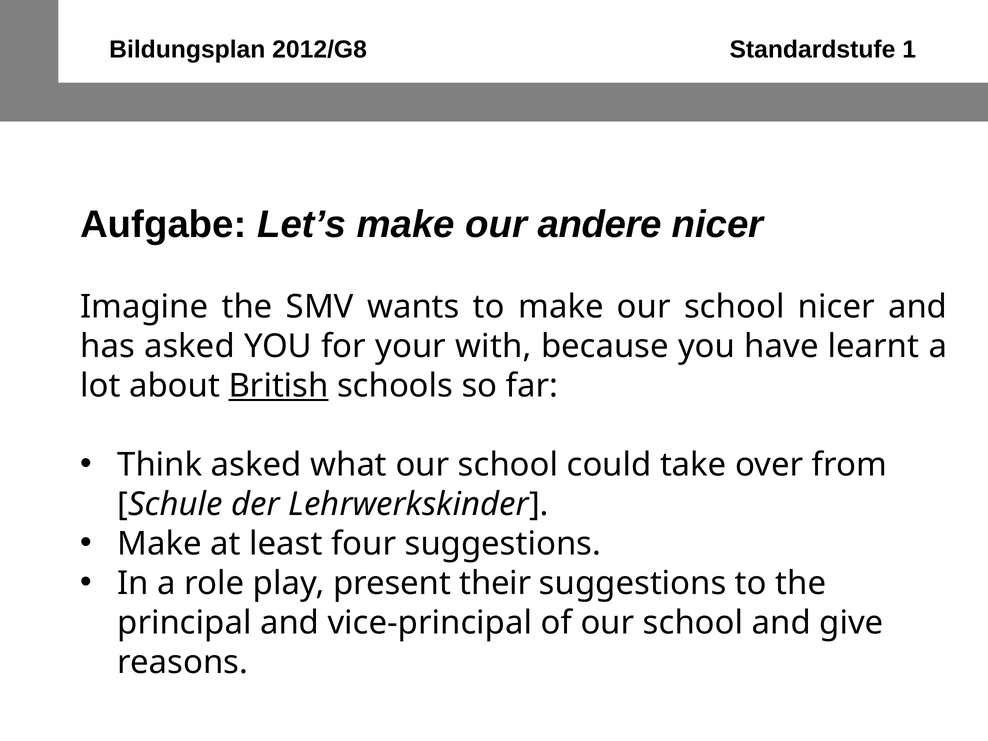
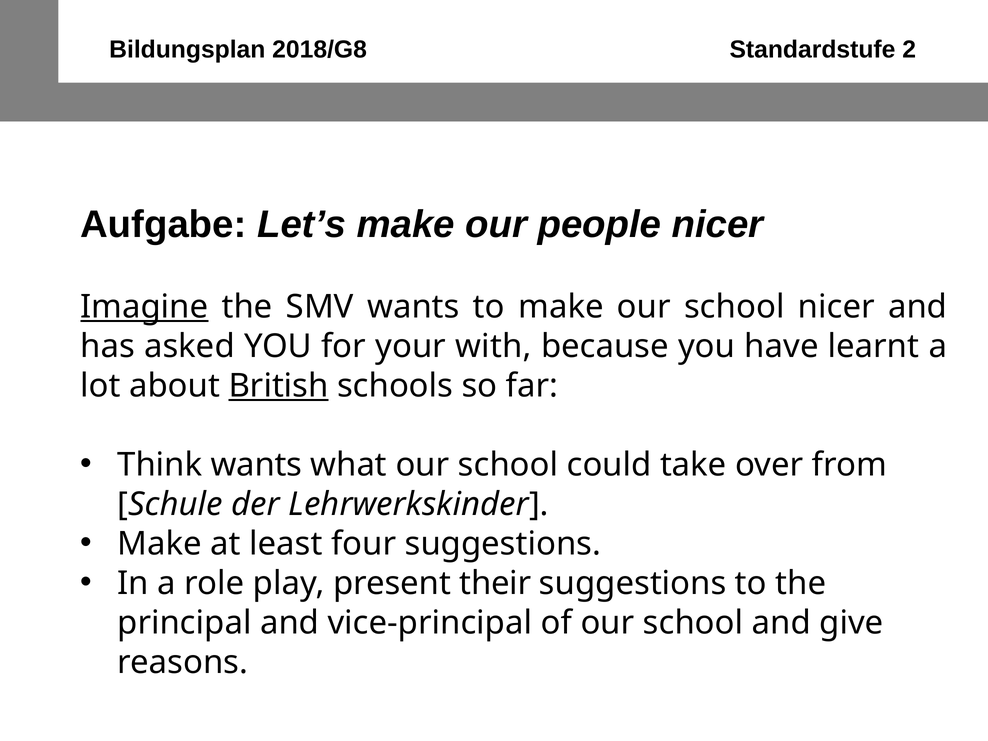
2012/G8: 2012/G8 -> 2018/G8 (320, 50)
1: 1 -> 2 (909, 50)
andere: andere -> people (599, 225)
Imagine underline: none -> present (144, 307)
Think asked: asked -> wants (256, 465)
